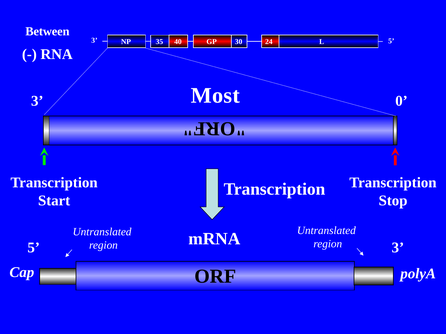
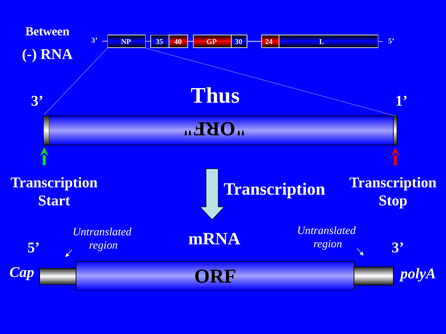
Most: Most -> Thus (215, 96)
0: 0 -> 1 (402, 101)
